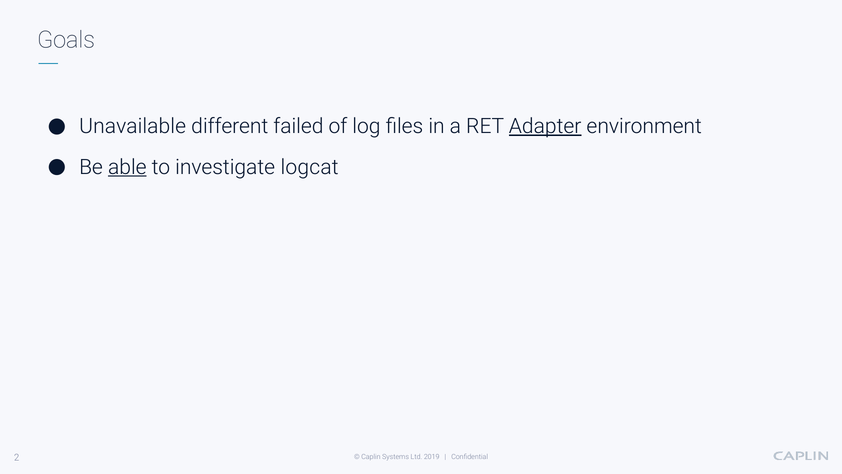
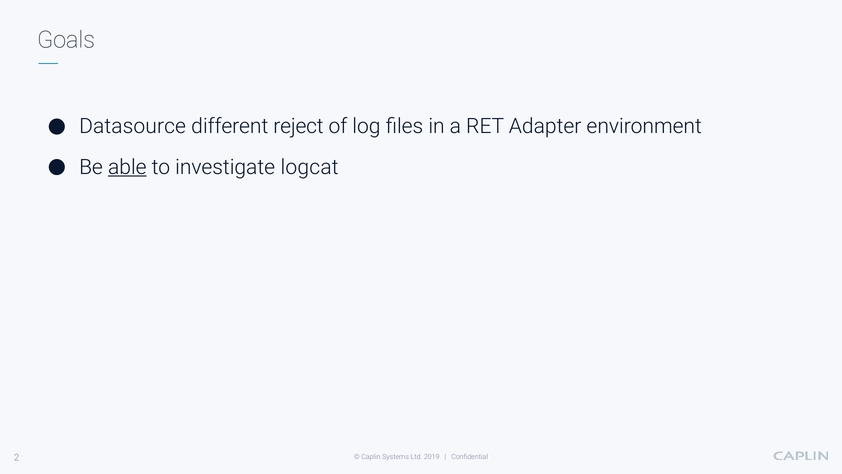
Unavailable: Unavailable -> Datasource (133, 126)
failed: failed -> reject (298, 126)
Adapter underline: present -> none (545, 126)
